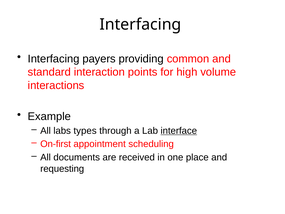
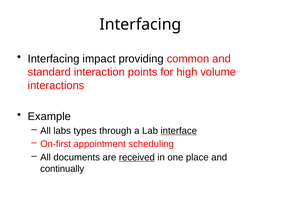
payers: payers -> impact (99, 59)
received underline: none -> present (137, 157)
requesting: requesting -> continually (62, 169)
